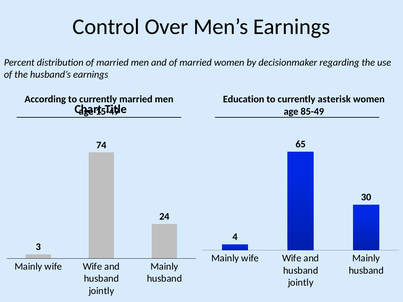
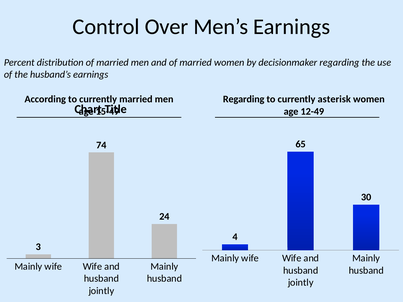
Education: Education -> Regarding (244, 99)
85-49: 85-49 -> 12-49 (312, 111)
